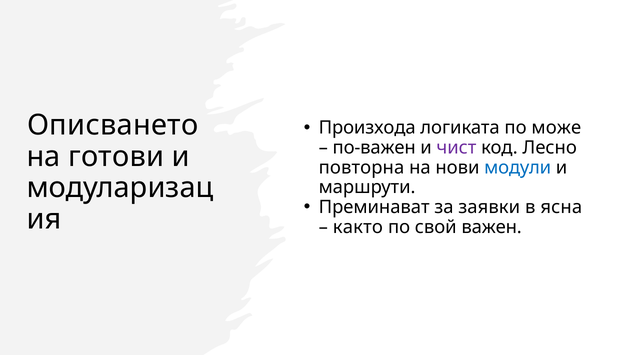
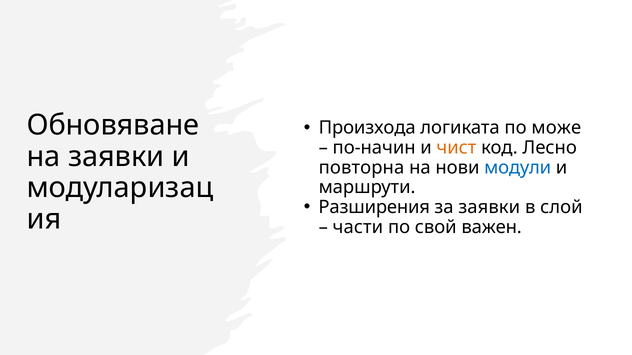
Описването: Описването -> Обновяване (113, 126)
по-важен: по-важен -> по-начин (374, 148)
чист colour: purple -> orange (456, 148)
на готови: готови -> заявки (116, 157)
Преминават: Преминават -> Разширения (374, 207)
ясна: ясна -> слой (561, 207)
както: както -> части (358, 227)
